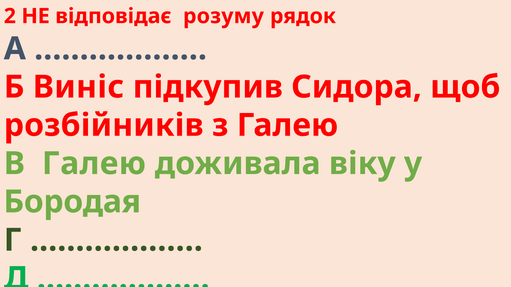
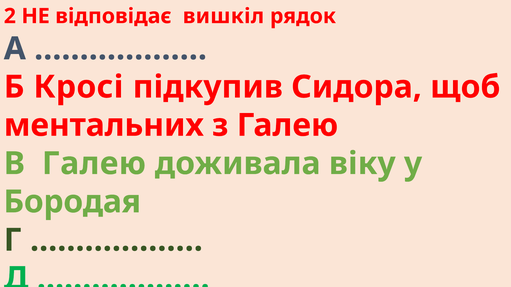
розуму: розуму -> вишкіл (223, 16)
Виніс: Виніс -> Кросі (78, 87)
розбійників: розбійників -> ментальних (104, 125)
